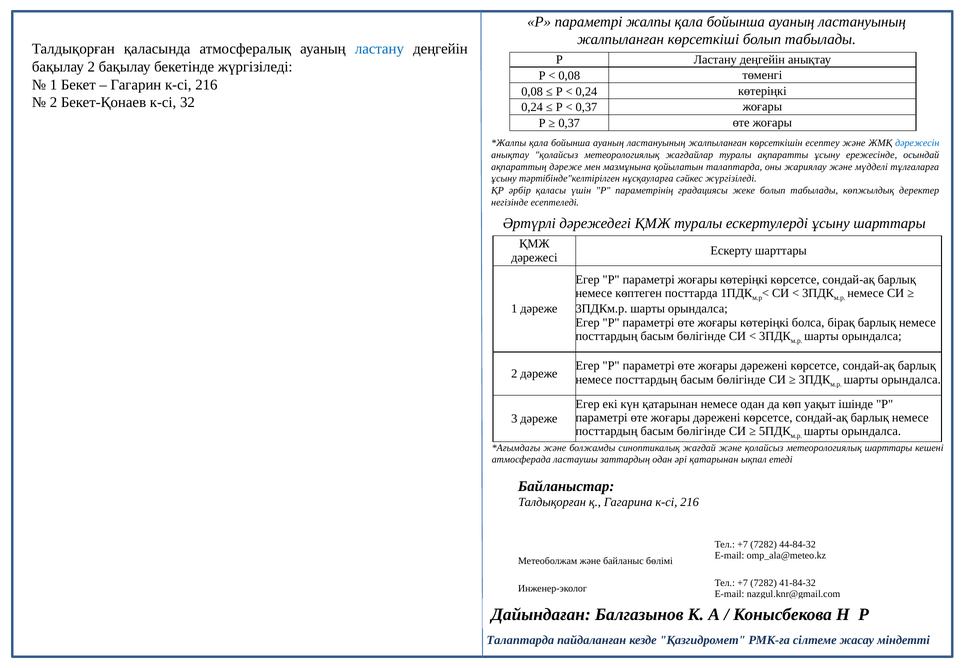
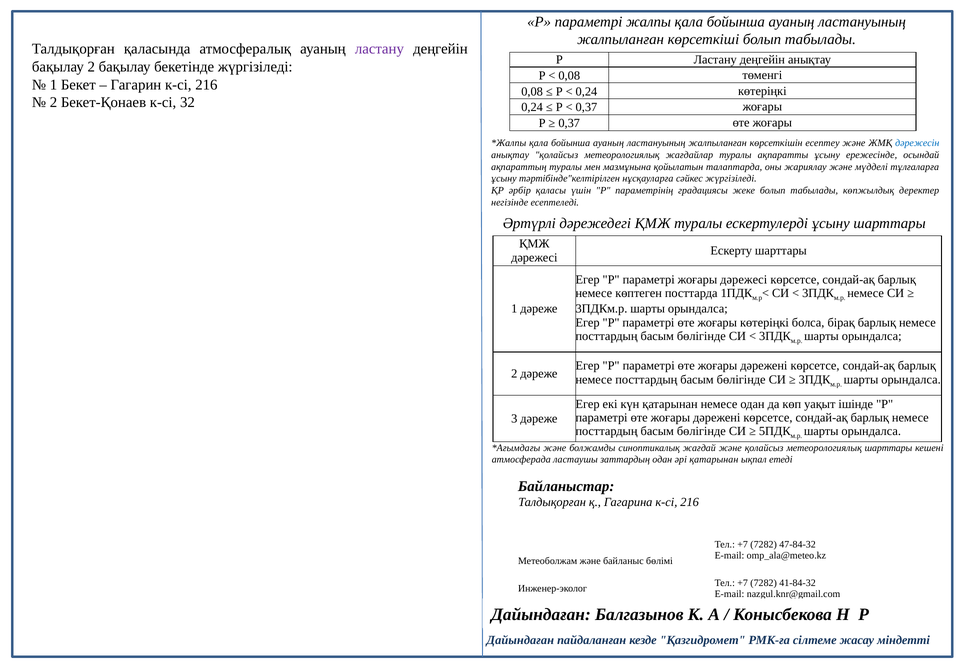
ластану colour: blue -> purple (379, 49)
ақпараттың дәреже: дәреже -> туралы (566, 167)
параметрі жоғары көтеріңкі: көтеріңкі -> дәрежесі (744, 280)
44-84-32: 44-84-32 -> 47-84-32 (798, 545)
Талаптарда: Талаптарда -> Дайындаған (520, 640)
